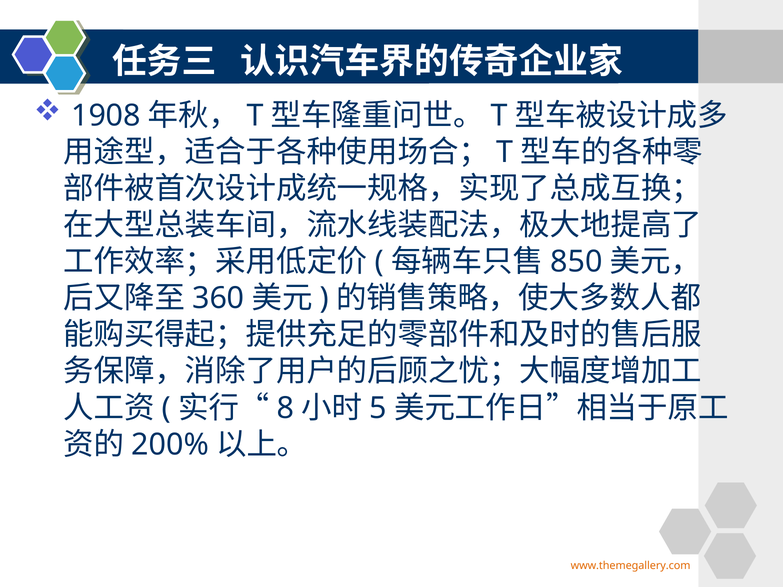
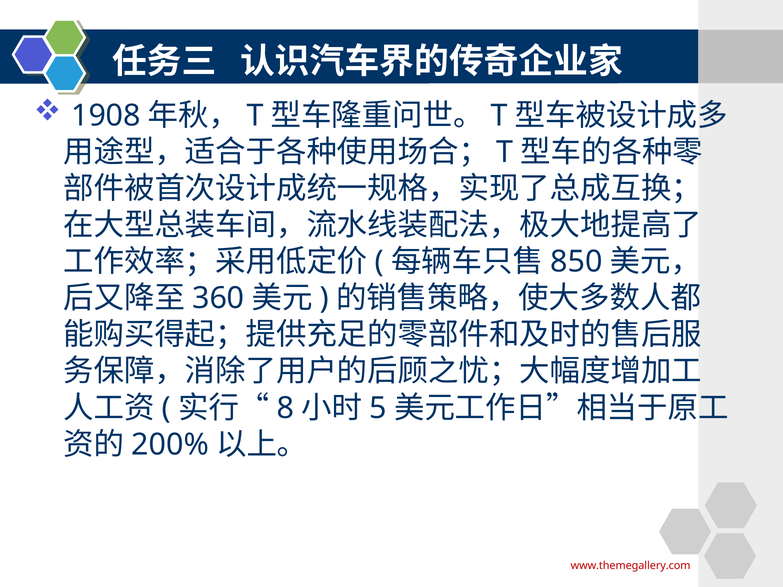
www.themegallery.com colour: orange -> red (631, 566)
